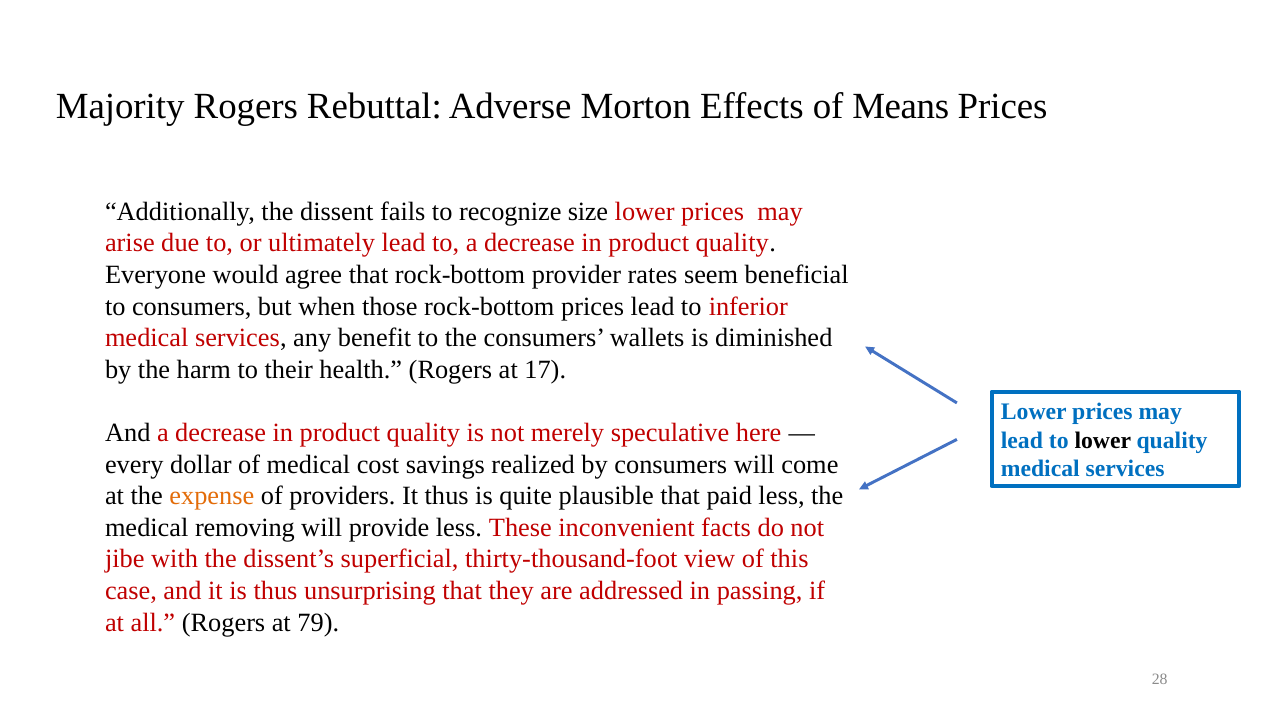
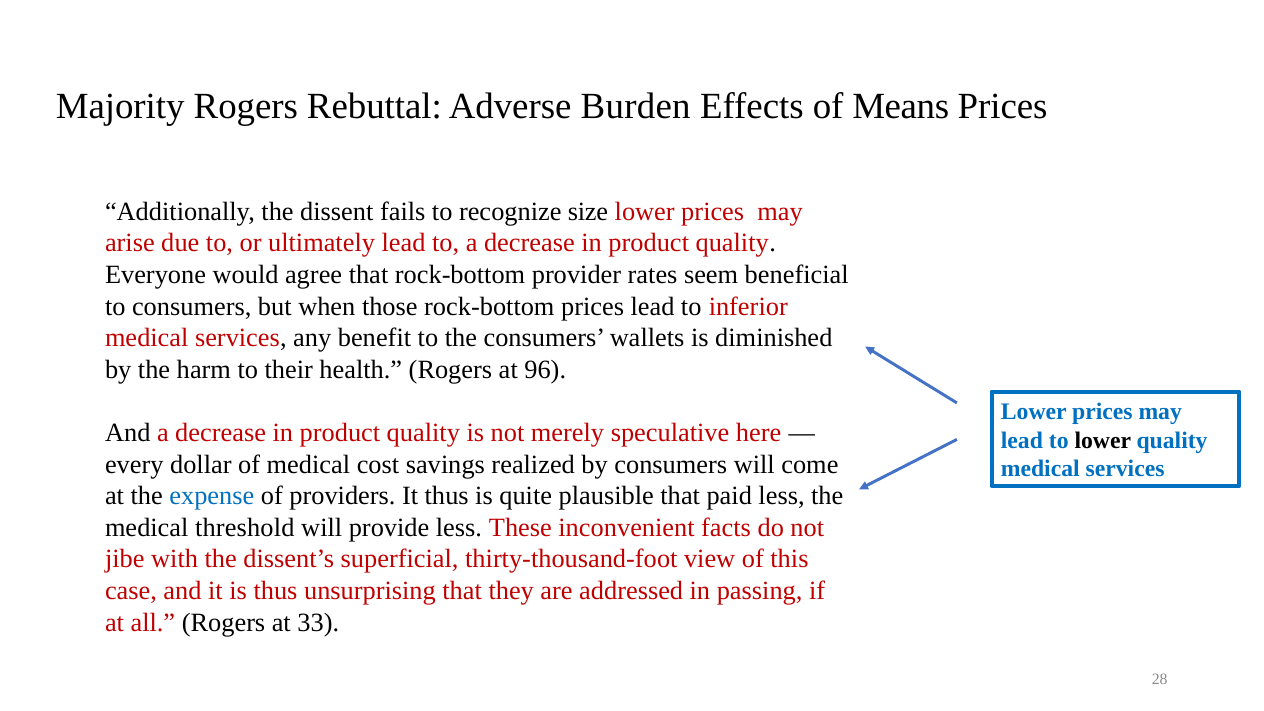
Morton: Morton -> Burden (636, 106)
17: 17 -> 96 (545, 370)
expense colour: orange -> blue (212, 496)
removing: removing -> threshold (245, 528)
79: 79 -> 33 (318, 623)
